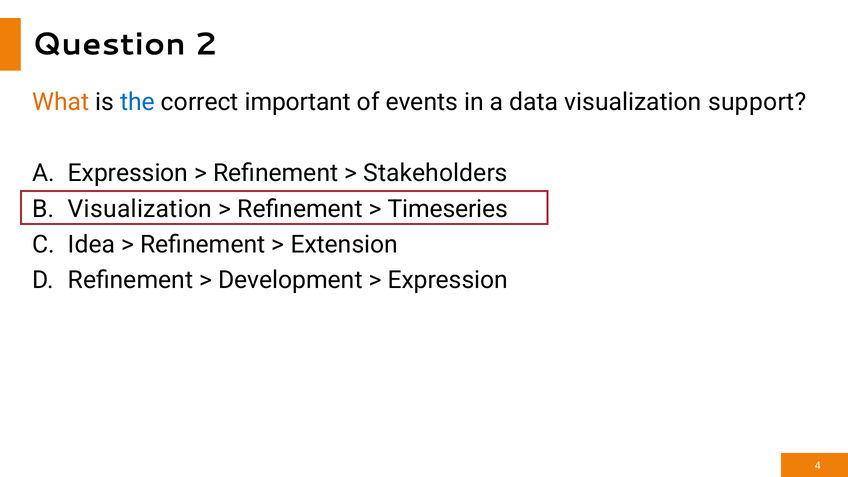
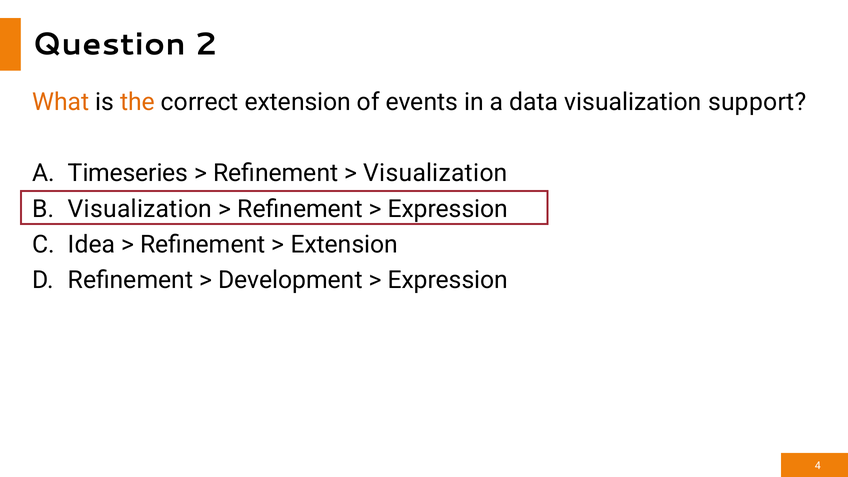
the colour: blue -> orange (138, 102)
correct important: important -> extension (298, 102)
A Expression: Expression -> Timeseries (128, 173)
Stakeholders: Stakeholders -> Visualization (435, 173)
Timeseries: Timeseries -> Expression (448, 209)
